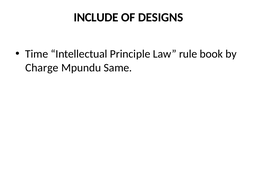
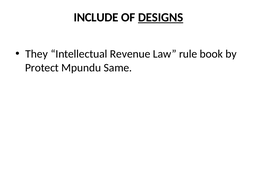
DESIGNS underline: none -> present (161, 17)
Time: Time -> They (37, 54)
Principle: Principle -> Revenue (130, 54)
Charge: Charge -> Protect (42, 68)
